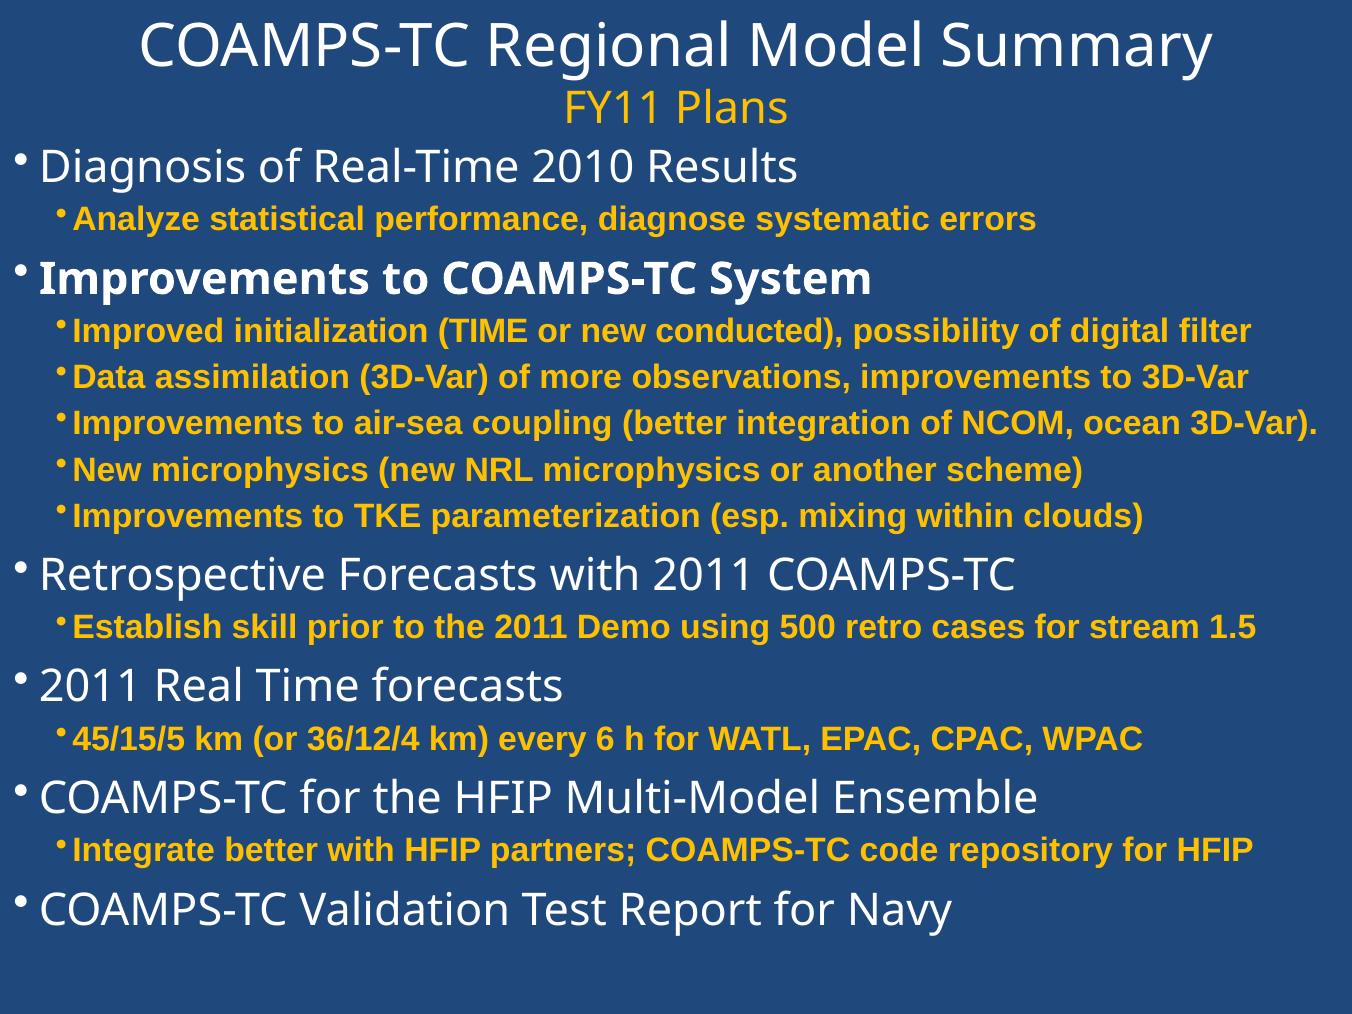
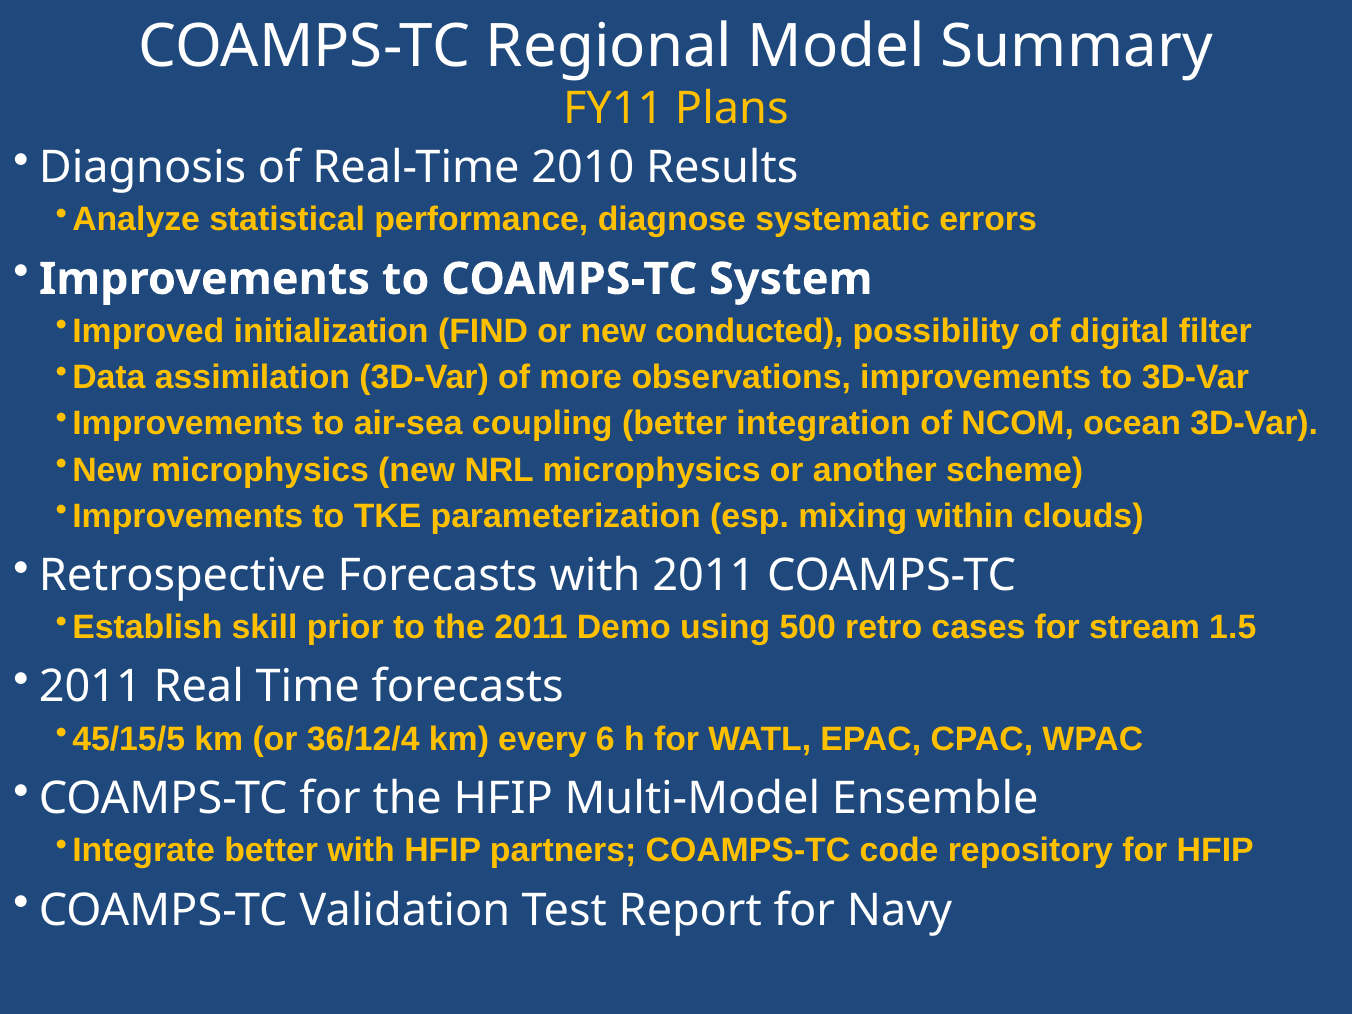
initialization TIME: TIME -> FIND (483, 331)
